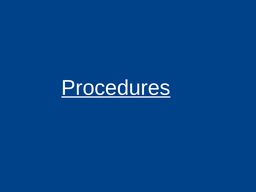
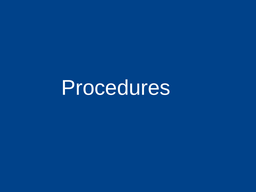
Procedures underline: present -> none (116, 88)
